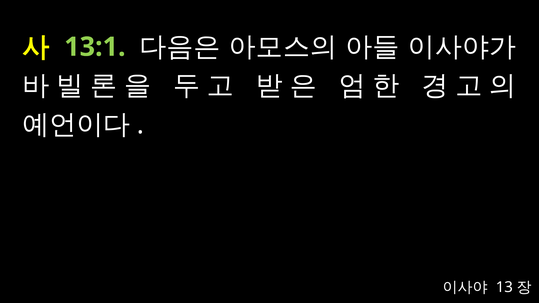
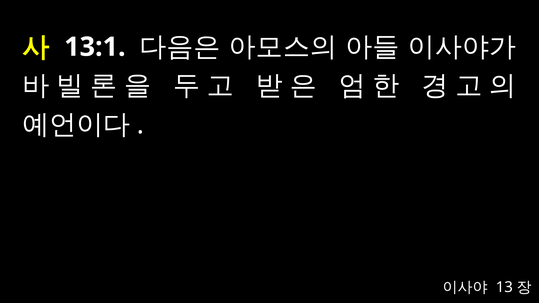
13:1 colour: light green -> white (95, 47)
